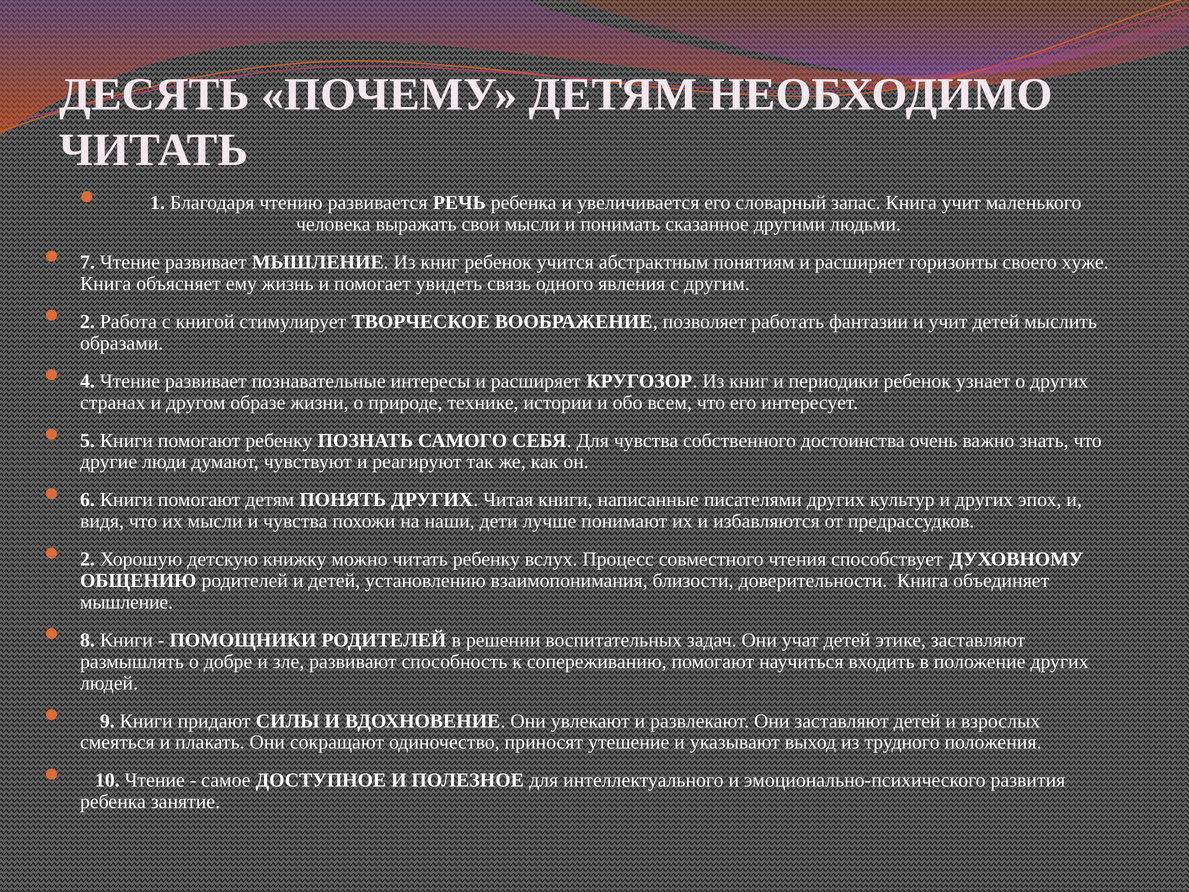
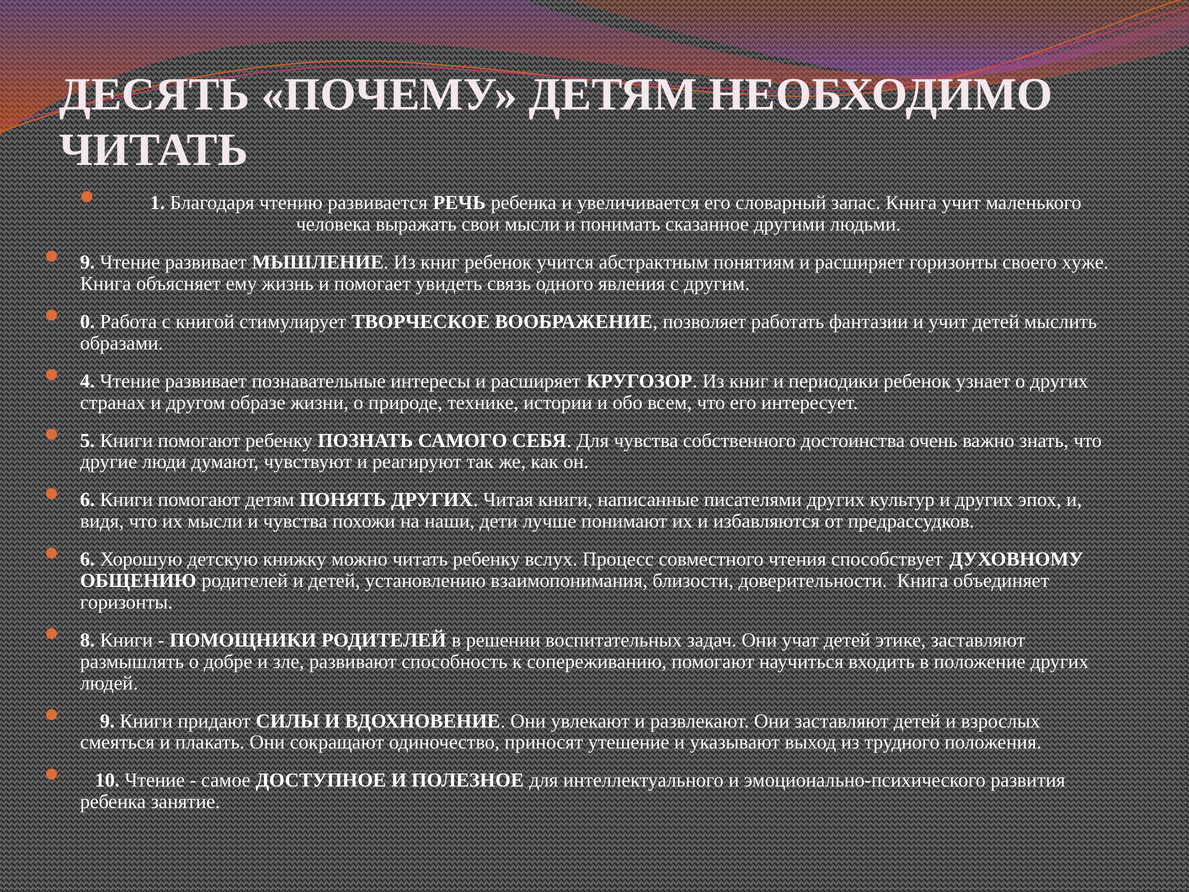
7: 7 -> 9 (88, 262)
2: 2 -> 0 (88, 322)
2: 2 -> 6 (88, 559)
мышление: мышление -> горизонты (126, 602)
